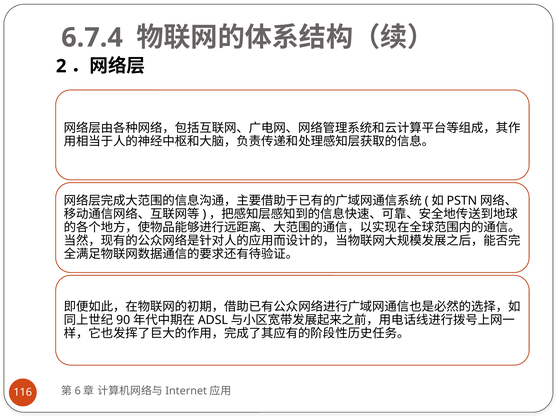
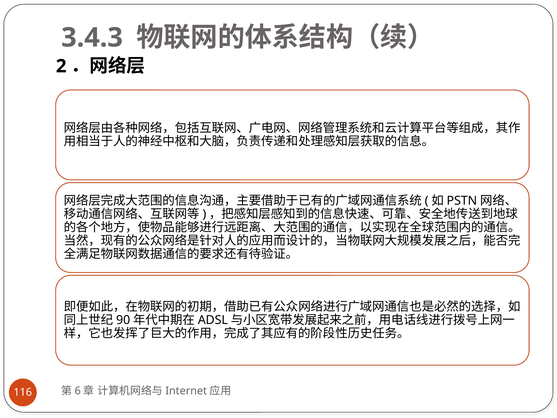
6.7.4: 6.7.4 -> 3.4.3 (92, 38)
